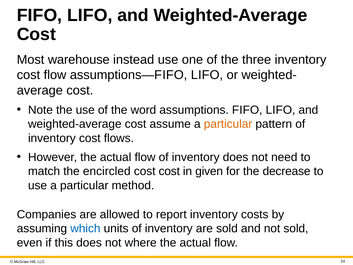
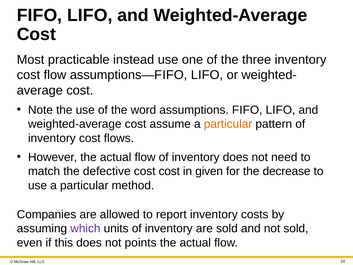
warehouse: warehouse -> practicable (79, 60)
encircled: encircled -> defective (107, 171)
which colour: blue -> purple (85, 228)
where: where -> points (141, 242)
